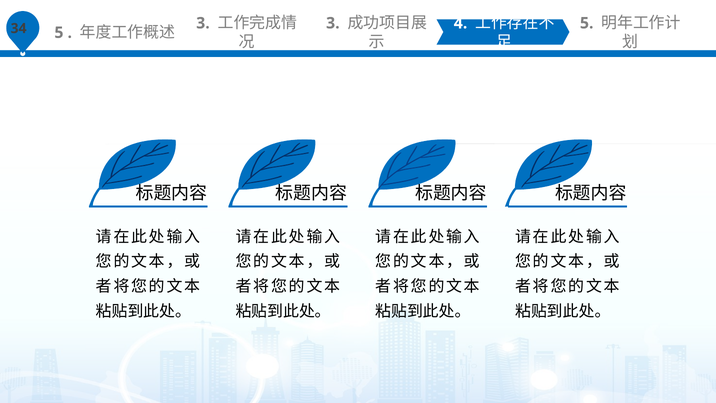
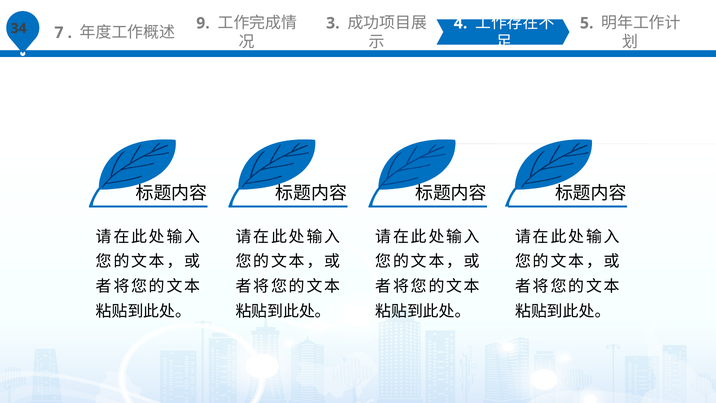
5: 5 -> 7 (59, 33)
3: 3 -> 9 (203, 23)
